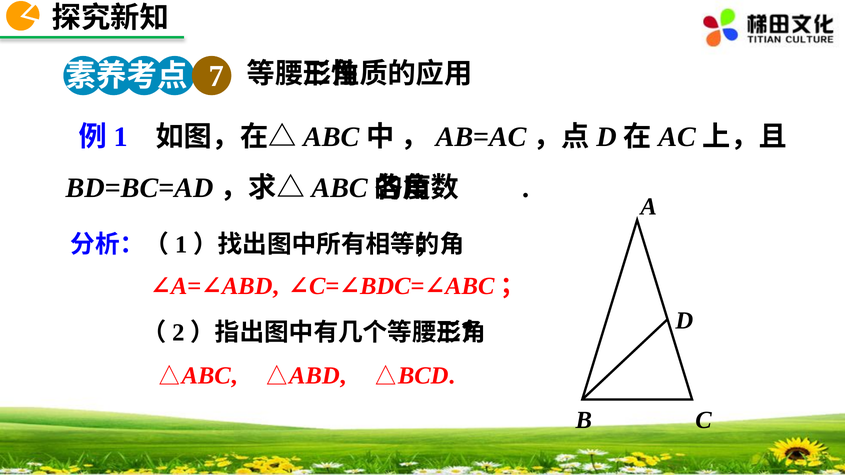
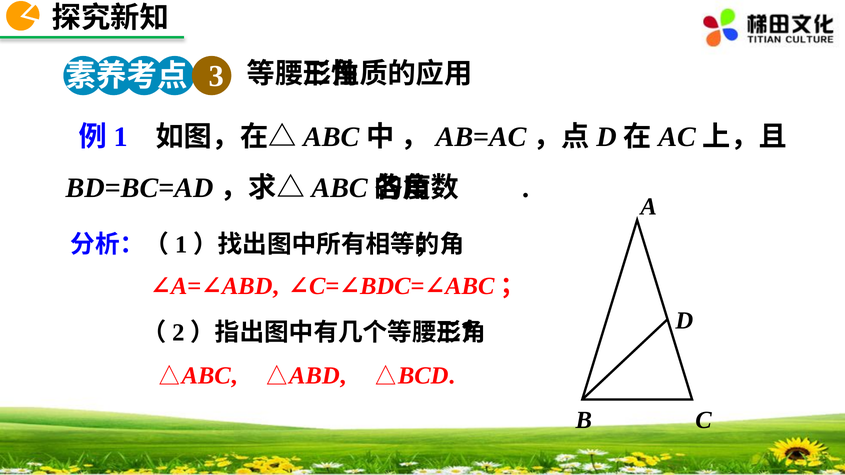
7: 7 -> 3 (217, 76)
